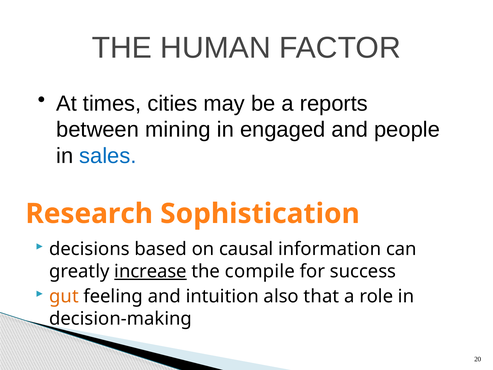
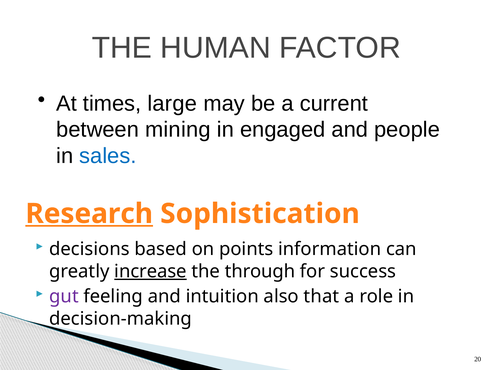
cities: cities -> large (172, 103)
reports: reports -> current (334, 103)
Research underline: none -> present (89, 214)
causal: causal -> points (246, 249)
compile: compile -> through (260, 271)
gut colour: orange -> purple (64, 296)
